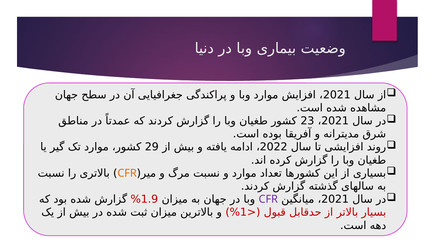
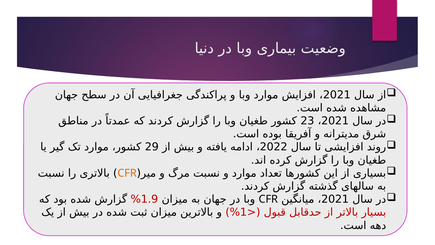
CFR colour: purple -> black (268, 199)
